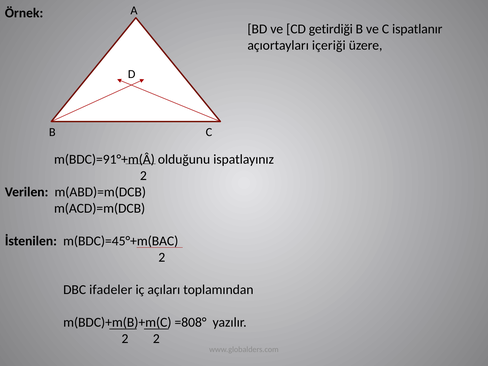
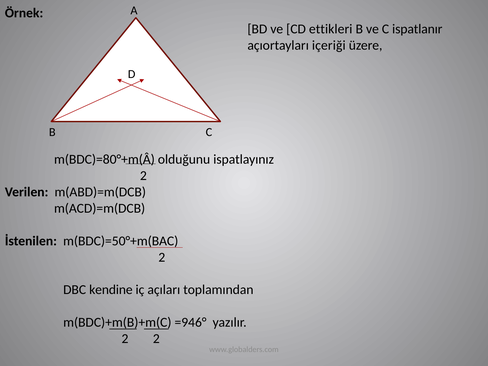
getirdiği: getirdiği -> ettikleri (331, 29)
m(BDC)=91°+m(Â: m(BDC)=91°+m(Â -> m(BDC)=80°+m(Â (104, 160)
m(BDC)=45°+m(BAC: m(BDC)=45°+m(BAC -> m(BDC)=50°+m(BAC (121, 241)
ifadeler: ifadeler -> kendine (111, 290)
=808°: =808° -> =946° (191, 322)
